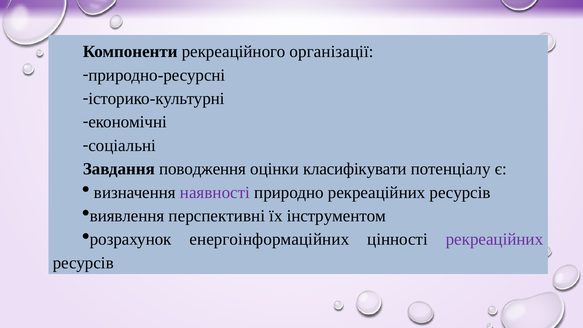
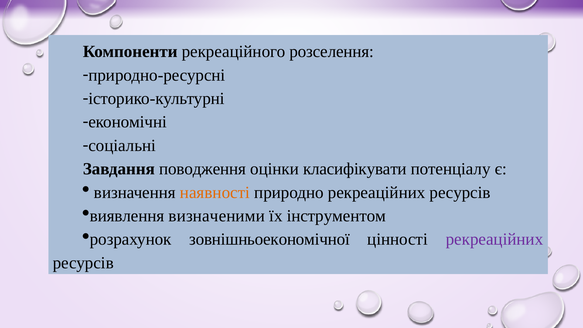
організації: організації -> розселення (332, 52)
наявності colour: purple -> orange (215, 192)
перспективні: перспективні -> визначеними (217, 216)
енергоінформаційних: енергоінформаційних -> зовнішньоекономічної (270, 239)
